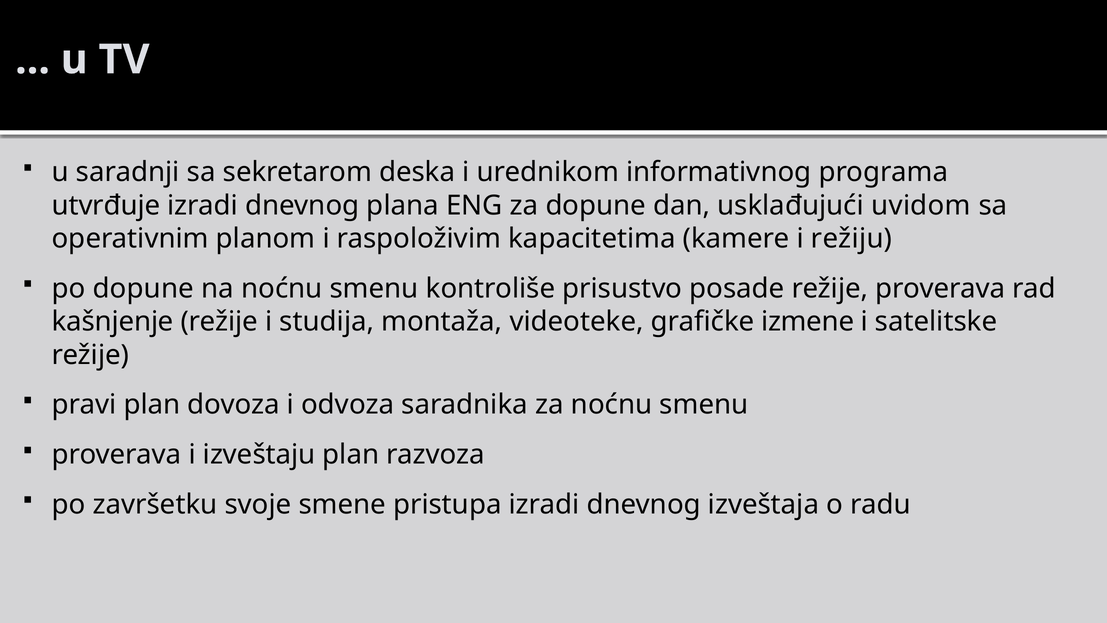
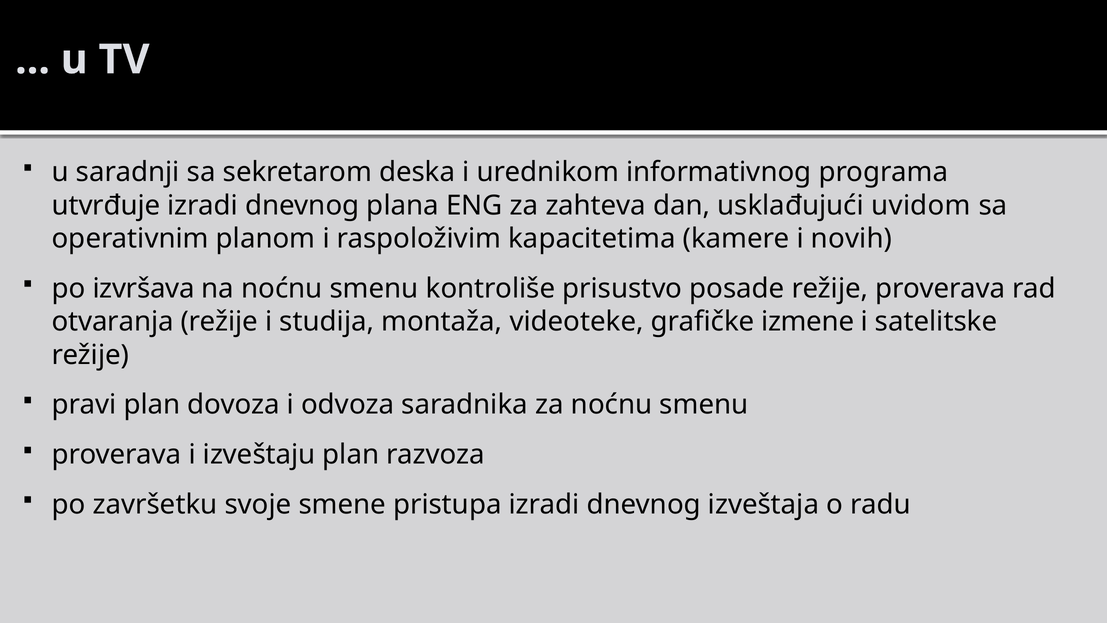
za dopune: dopune -> zahteva (596, 205)
režiju: režiju -> novih (852, 239)
po dopune: dopune -> izvršava (144, 288)
kašnjenje: kašnjenje -> otvaranja (113, 322)
